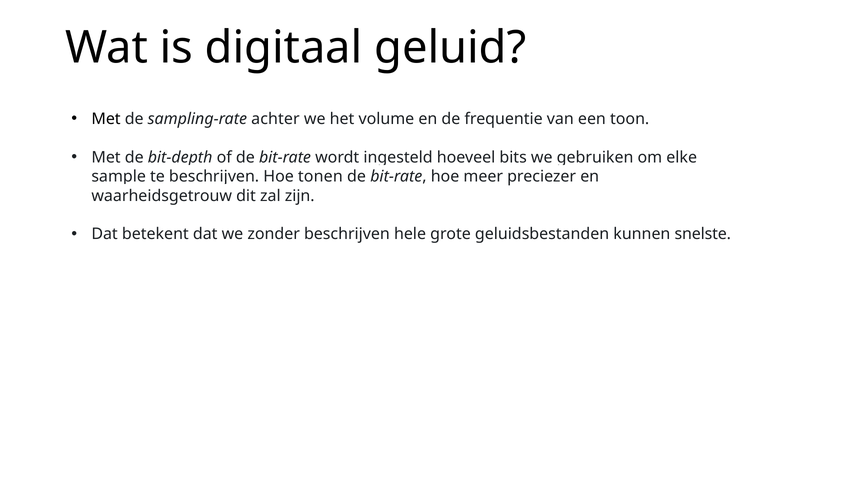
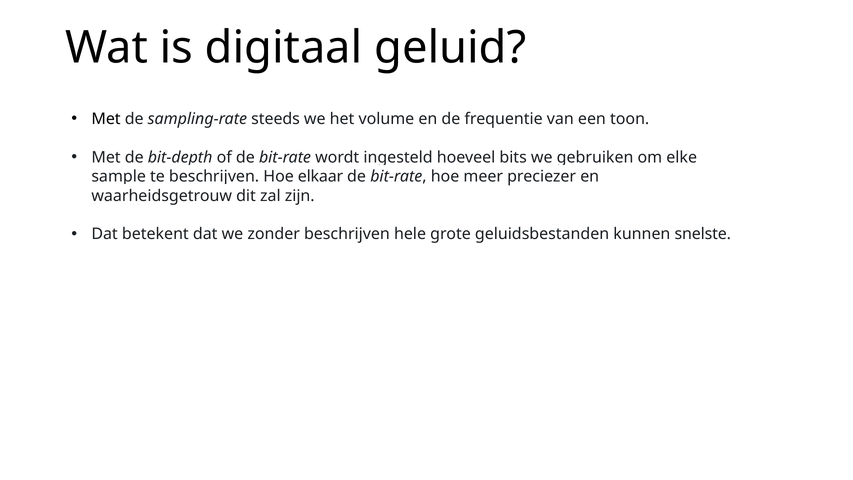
achter: achter -> steeds (276, 119)
tonen: tonen -> elkaar (321, 177)
